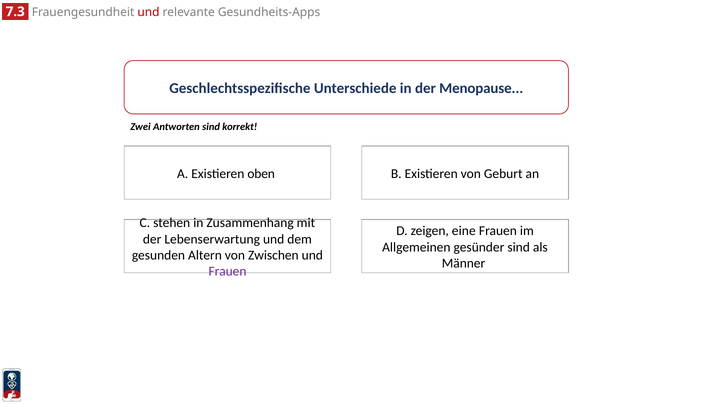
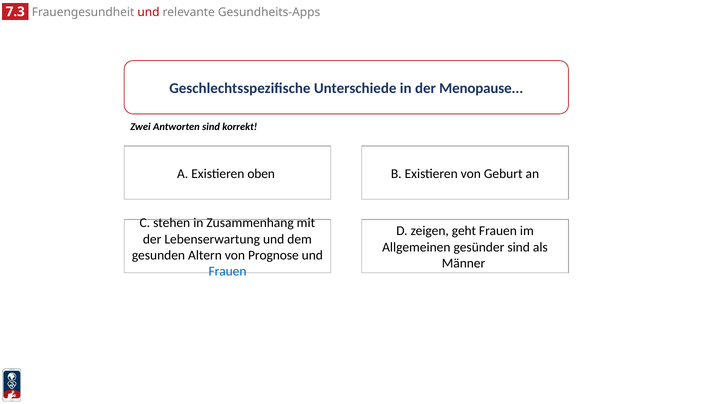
eine: eine -> geht (464, 231)
Zwischen: Zwischen -> Prognose (273, 256)
Frauen colour: purple -> blue (227, 272)
